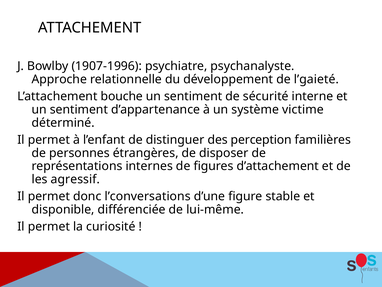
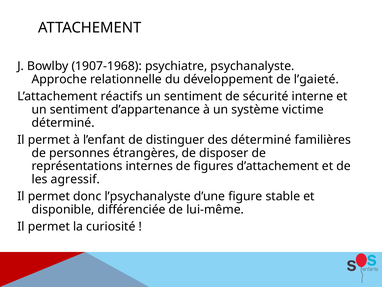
1907-1996: 1907-1996 -> 1907-1968 (107, 66)
bouche: bouche -> réactifs (122, 96)
des perception: perception -> déterminé (261, 140)
l’conversations: l’conversations -> l’psychanalyste (148, 196)
